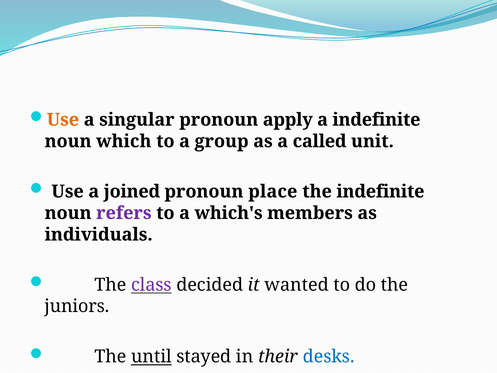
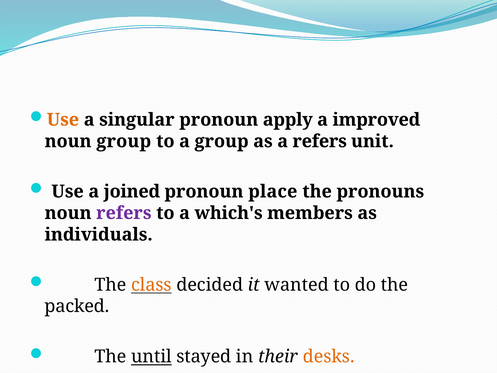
a indefinite: indefinite -> improved (376, 120)
noun which: which -> group (124, 141)
a called: called -> refers (320, 141)
the indefinite: indefinite -> pronouns (380, 191)
class colour: purple -> orange (151, 285)
juniors: juniors -> packed (77, 306)
desks colour: blue -> orange (329, 356)
